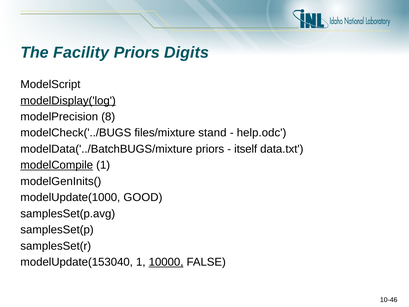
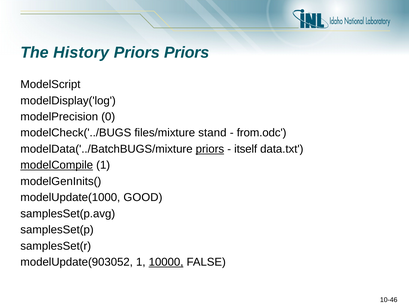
Facility: Facility -> History (81, 53)
Priors Digits: Digits -> Priors (187, 53)
modelDisplay('log underline: present -> none (68, 101)
8: 8 -> 0 (108, 117)
help.odc: help.odc -> from.odc (262, 133)
priors underline: none -> present (210, 149)
modelUpdate(153040: modelUpdate(153040 -> modelUpdate(903052 (77, 262)
